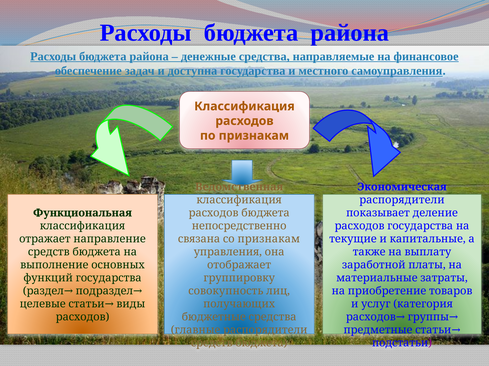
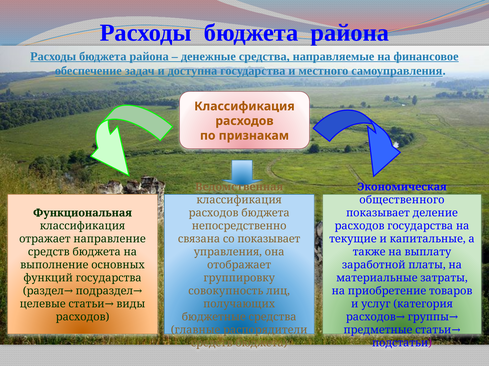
распорядители: распорядители -> общественного (402, 200)
со признакам: признакам -> показывает (269, 239)
